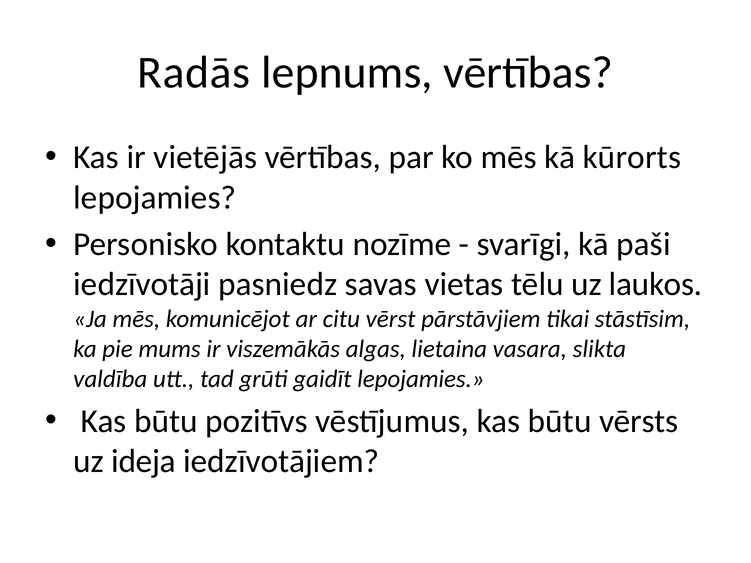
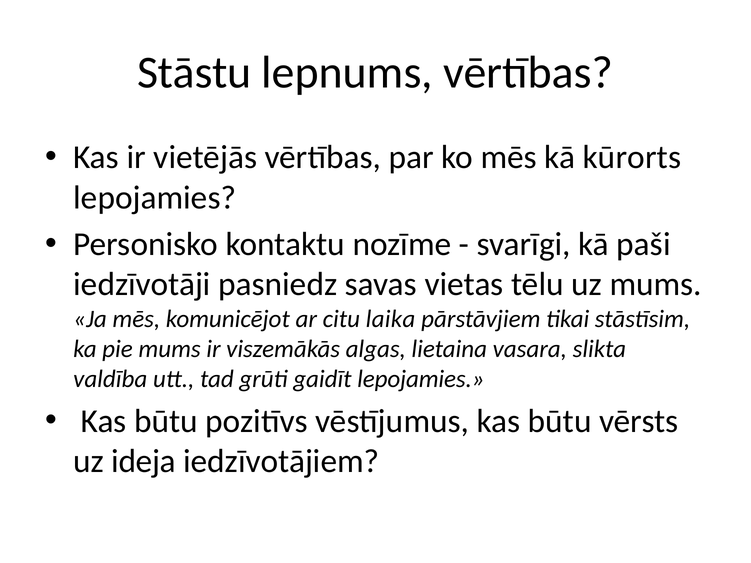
Radās: Radās -> Stāstu (194, 73)
uz laukos: laukos -> mums (656, 284)
vērst: vērst -> laika (390, 319)
